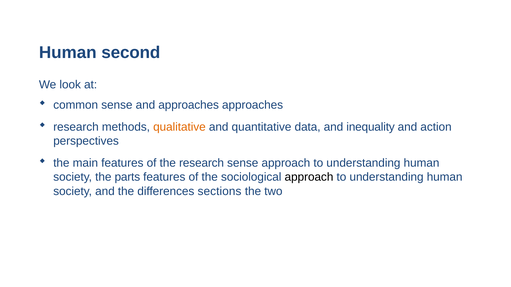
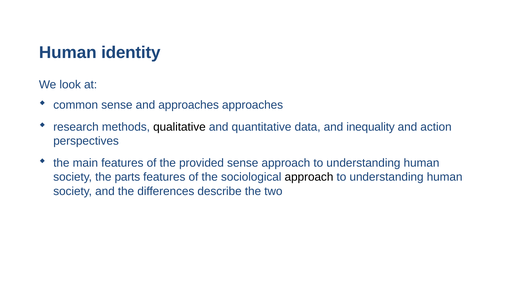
second: second -> identity (131, 53)
qualitative colour: orange -> black (179, 127)
the research: research -> provided (202, 163)
sections: sections -> describe (220, 191)
